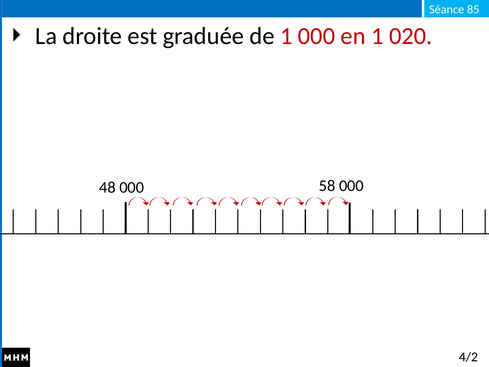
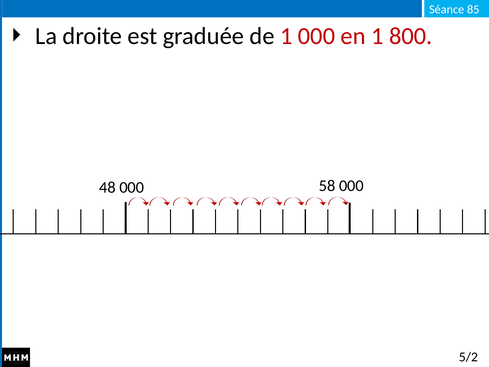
020: 020 -> 800 (411, 36)
4/2: 4/2 -> 5/2 (468, 357)
